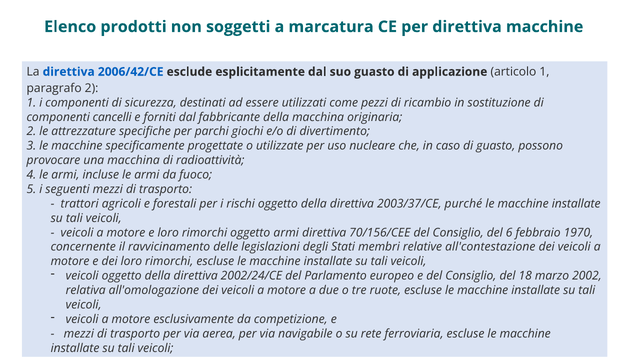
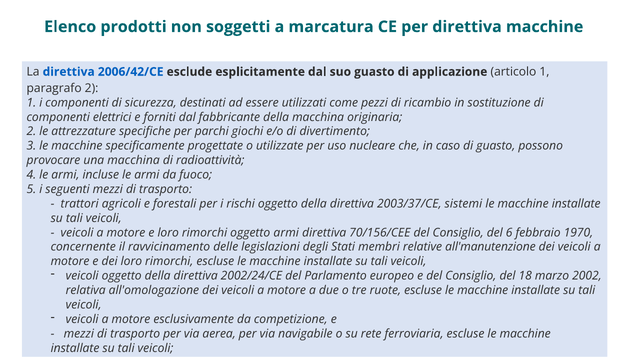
cancelli: cancelli -> elettrici (112, 117)
purché: purché -> sistemi (463, 204)
all'contestazione: all'contestazione -> all'manutenzione (490, 247)
